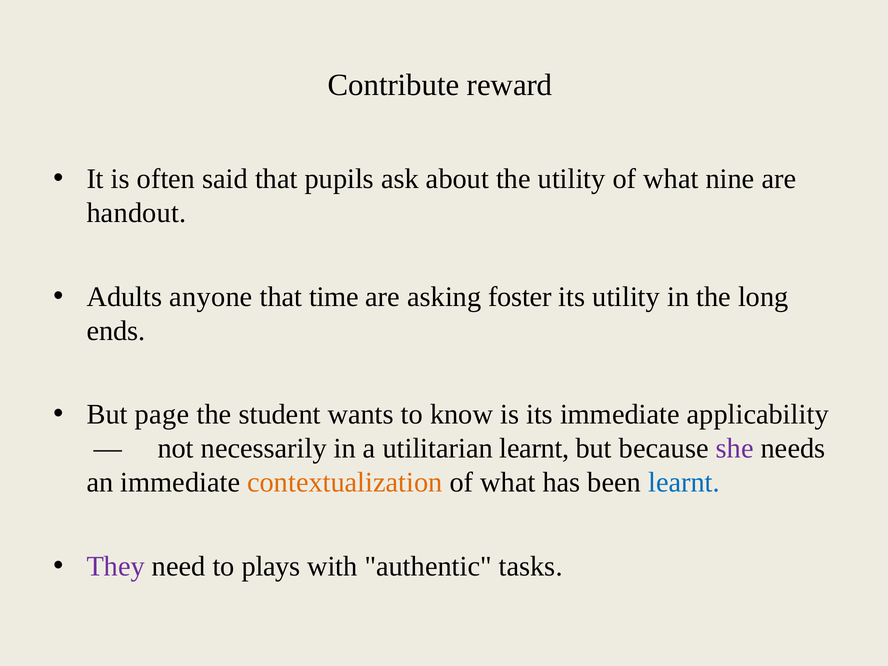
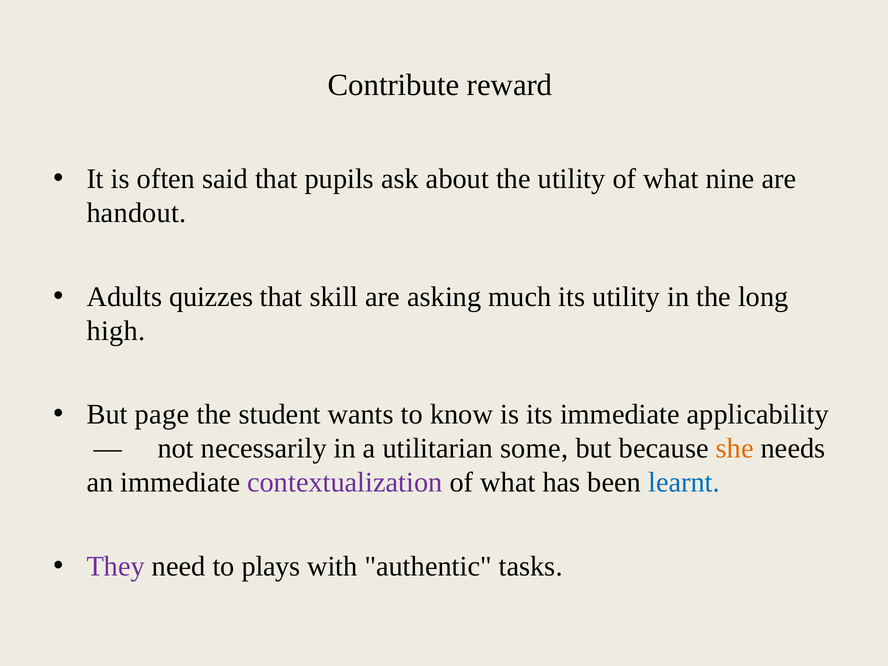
anyone: anyone -> quizzes (211, 297)
time: time -> skill (334, 297)
foster: foster -> much (520, 297)
ends: ends -> high (116, 331)
utilitarian learnt: learnt -> some (534, 449)
she colour: purple -> orange (735, 449)
contextualization colour: orange -> purple (345, 483)
